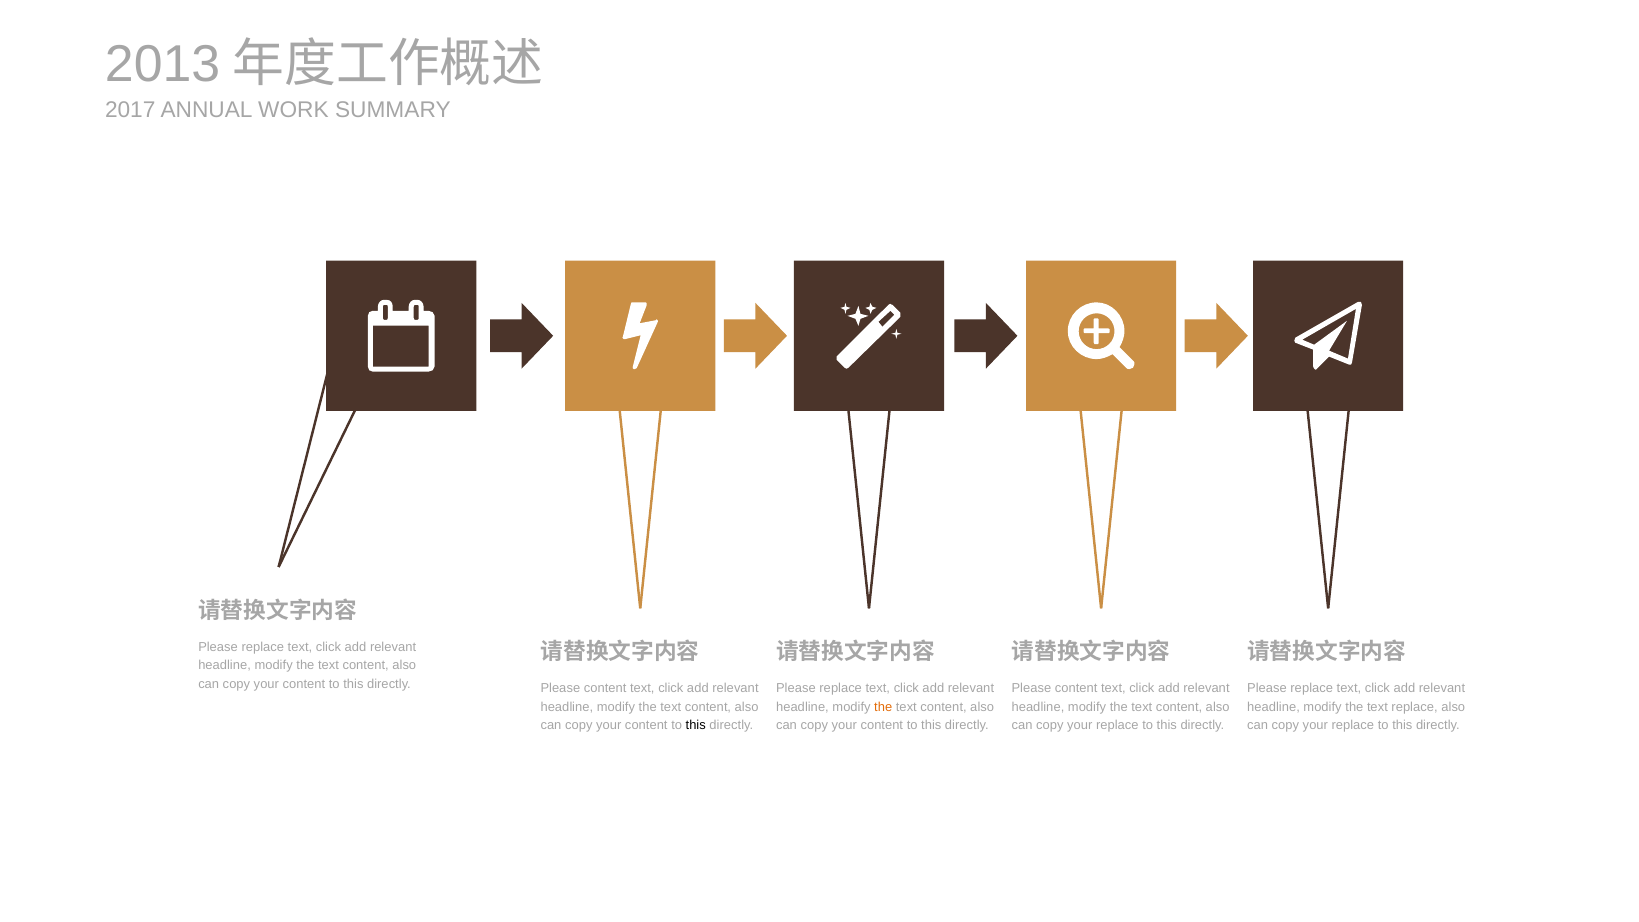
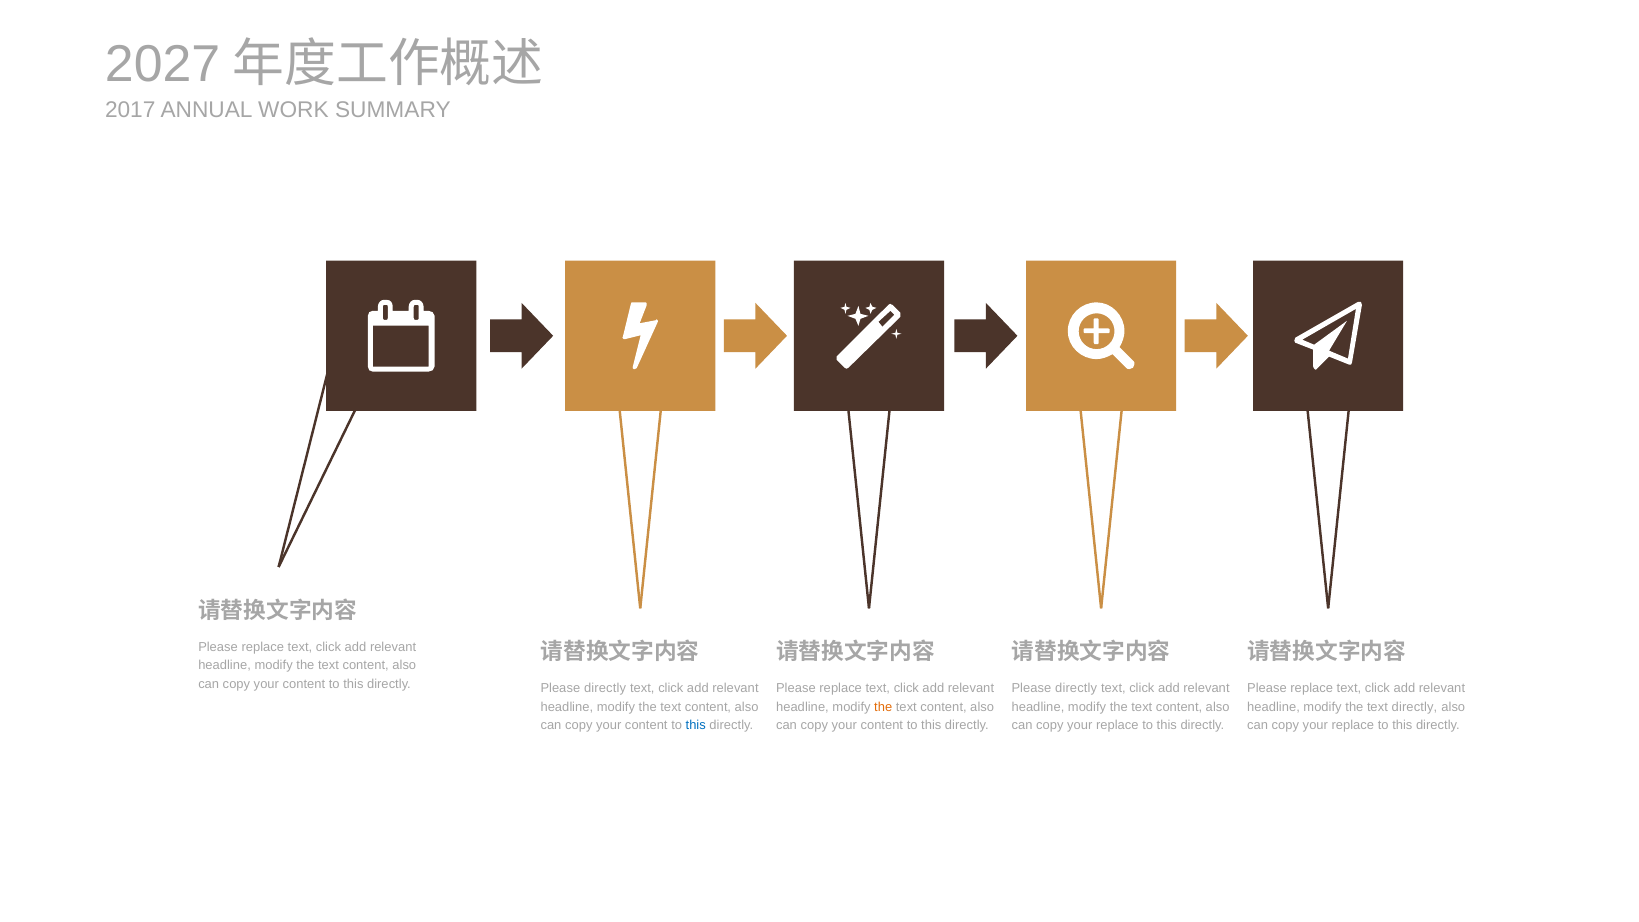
2013: 2013 -> 2027 (163, 65)
content: content -> directly (605, 688)
content: content -> directly (1076, 688)
text replace: replace -> directly (1414, 707)
this colour: black -> blue (696, 725)
